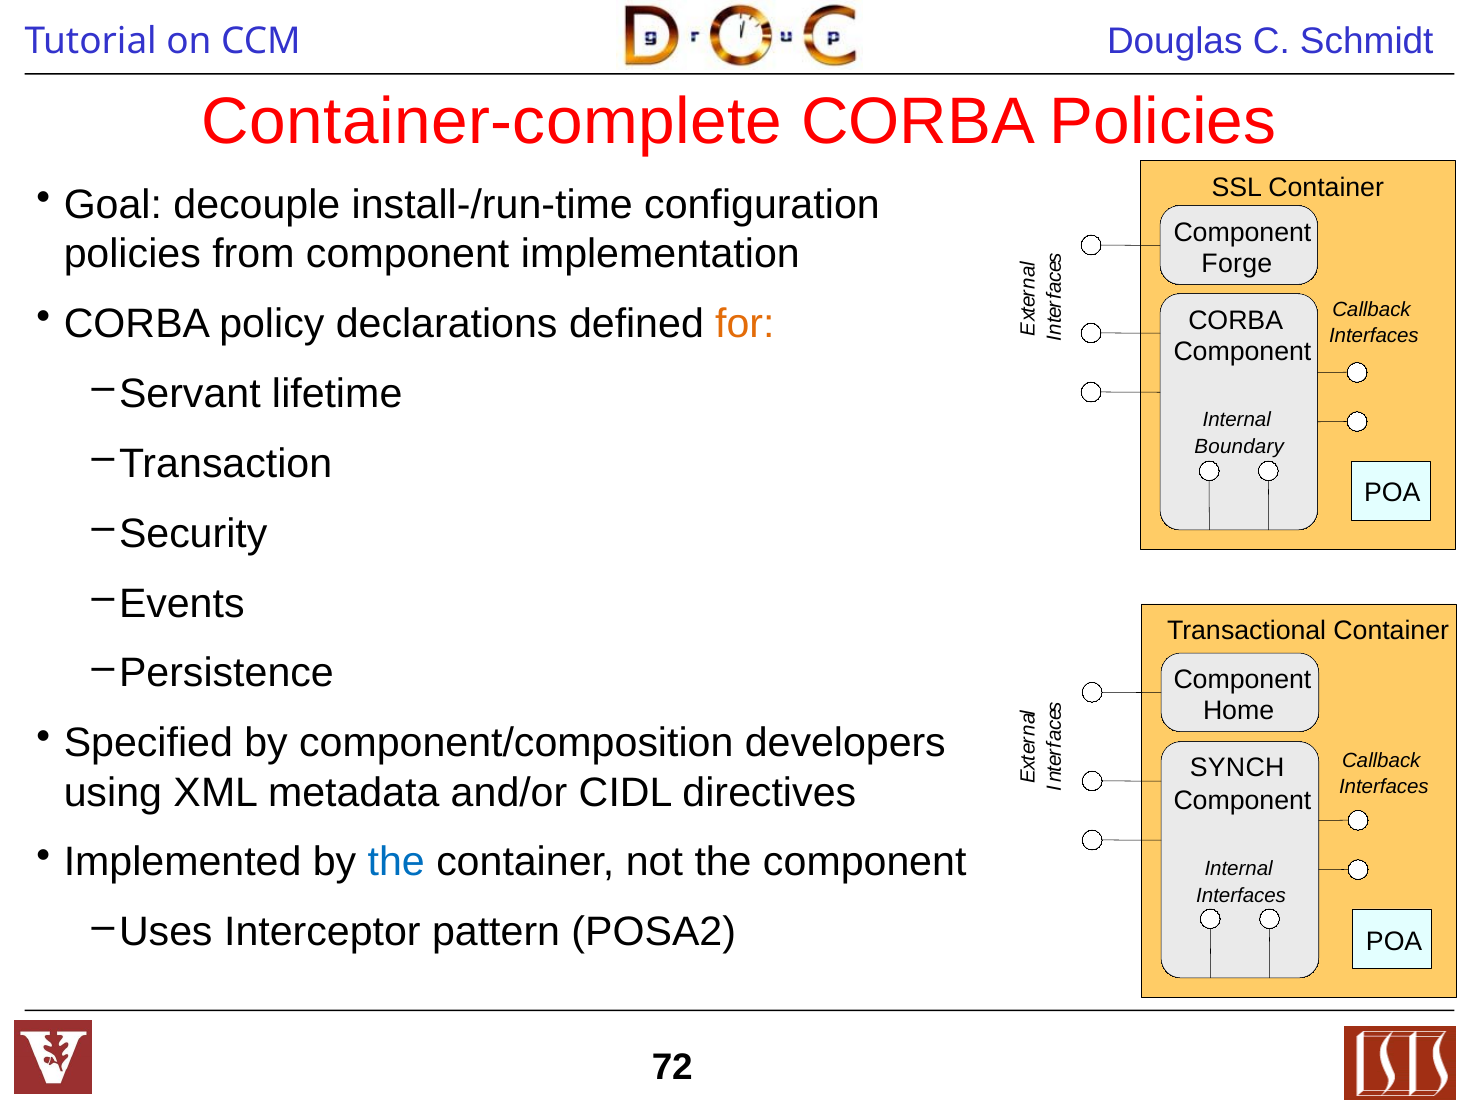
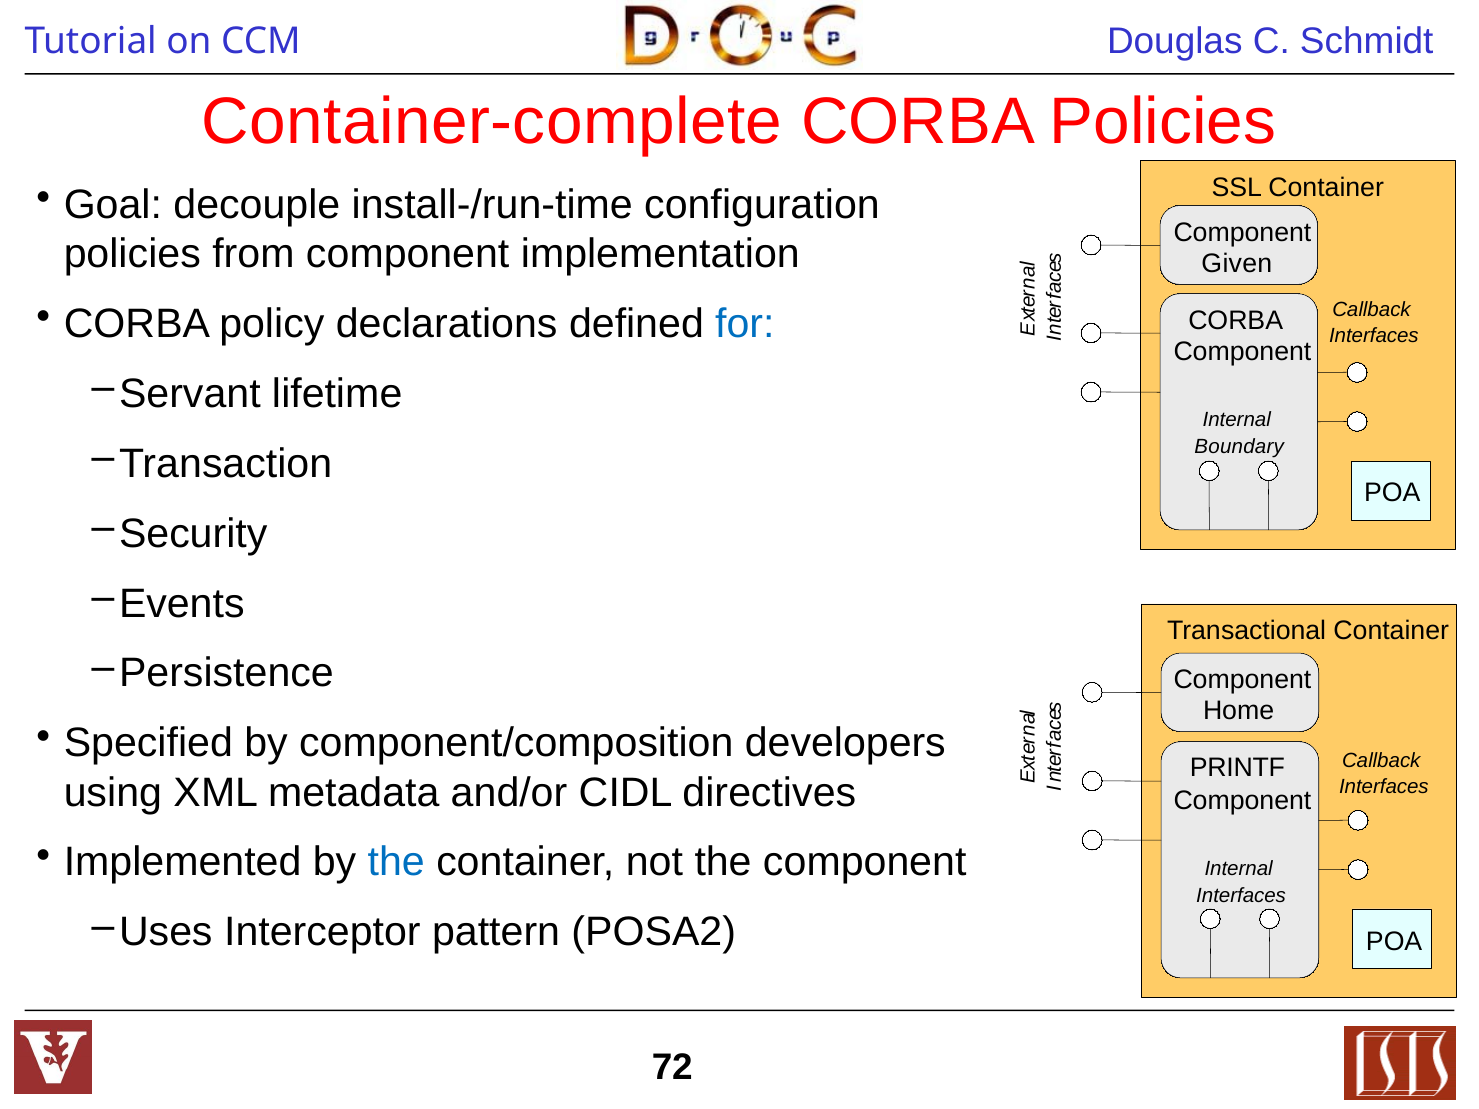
Forge: Forge -> Given (1237, 264)
for colour: orange -> blue (745, 324)
SYNCH: SYNCH -> PRINTF (1237, 768)
